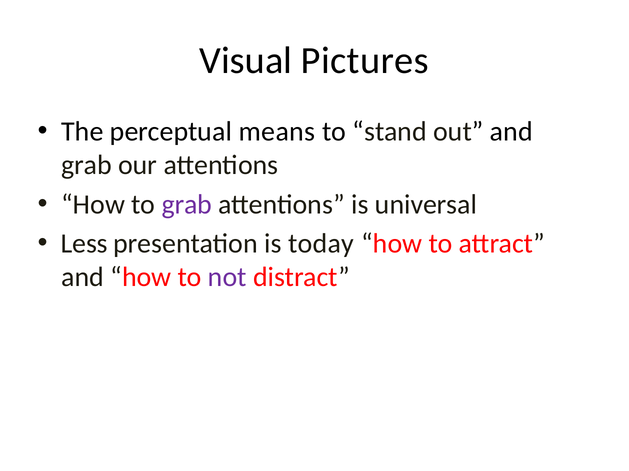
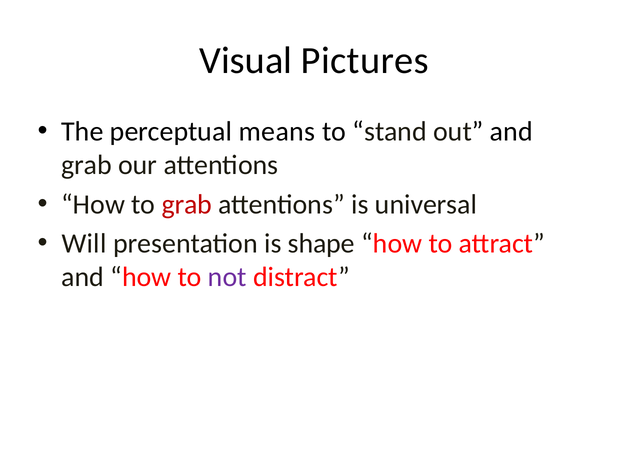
grab colour: purple -> red (187, 205)
Less: Less -> Will (84, 244)
today: today -> shape (321, 244)
